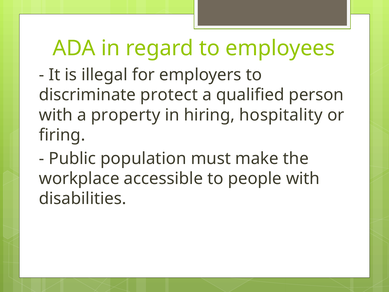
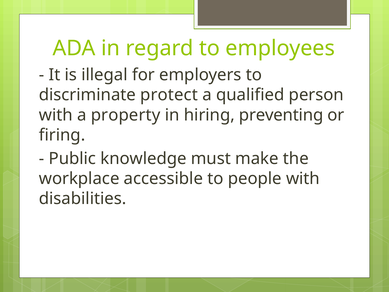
hospitality: hospitality -> preventing (281, 115)
population: population -> knowledge (143, 158)
